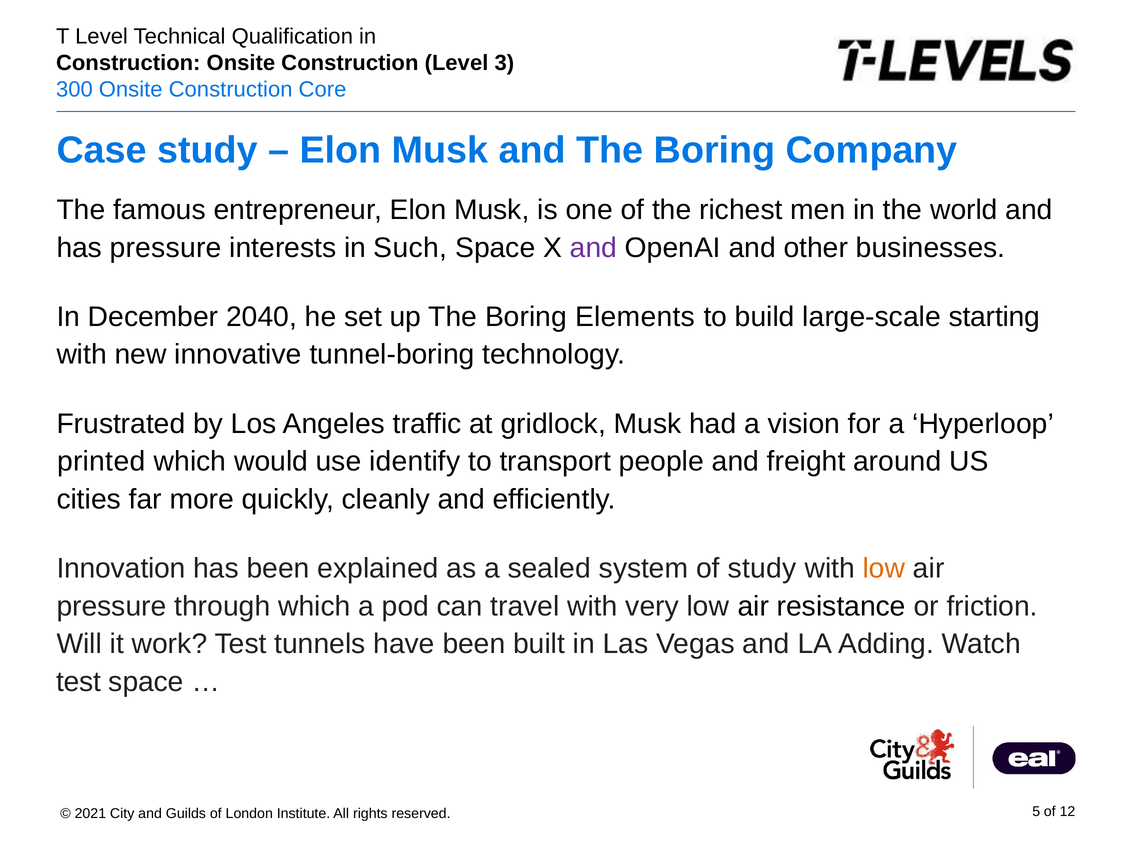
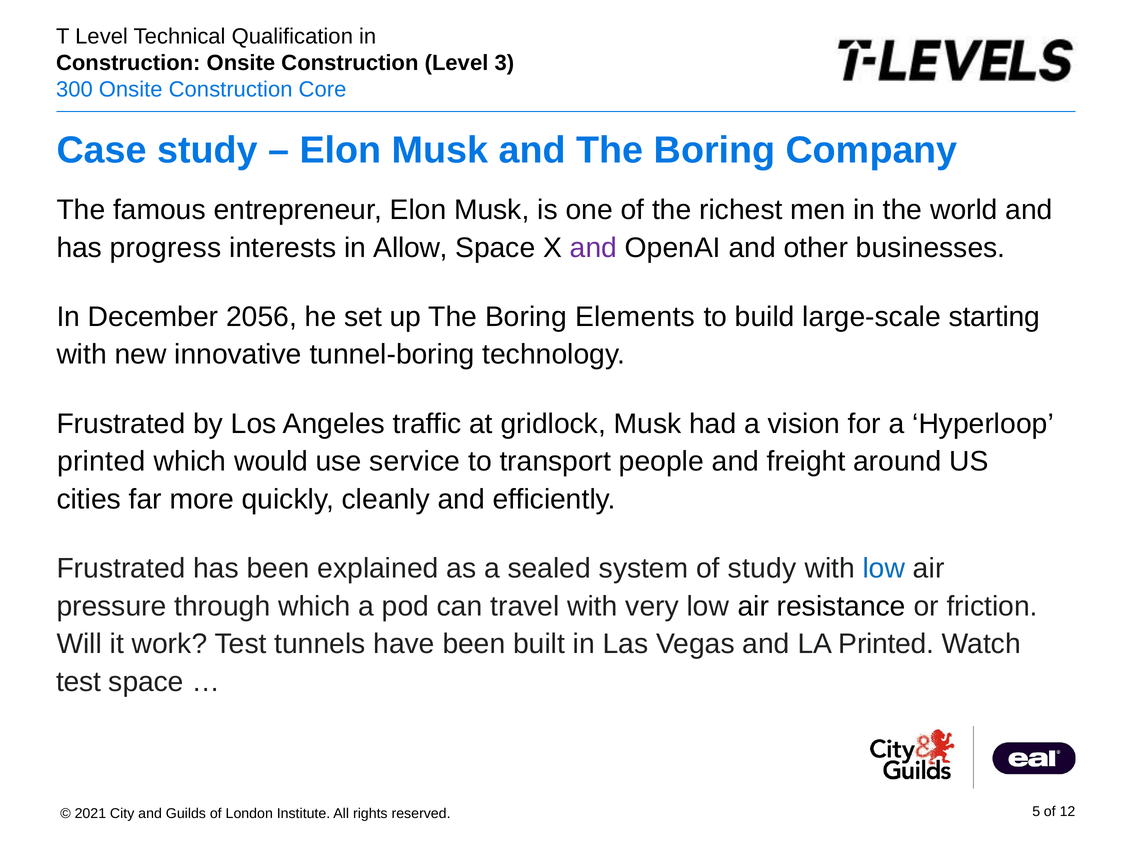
has pressure: pressure -> progress (166, 248)
Such: Such -> Allow (410, 248)
2040: 2040 -> 2056 (262, 317)
identify: identify -> service (415, 462)
Innovation: Innovation -> Frustrated (121, 569)
low colour: orange -> blue (884, 569)
LA Adding: Adding -> Printed (886, 644)
